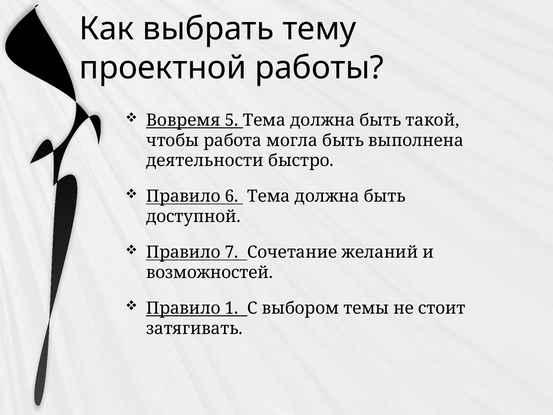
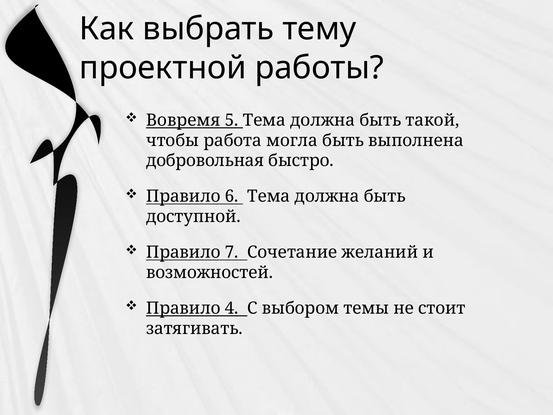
деятельности: деятельности -> добровольная (205, 161)
1: 1 -> 4 (232, 308)
